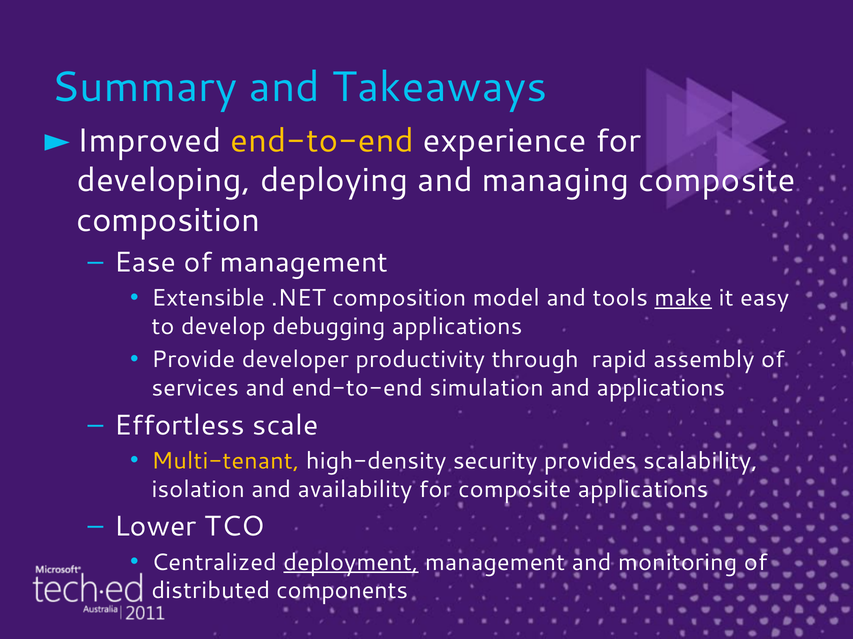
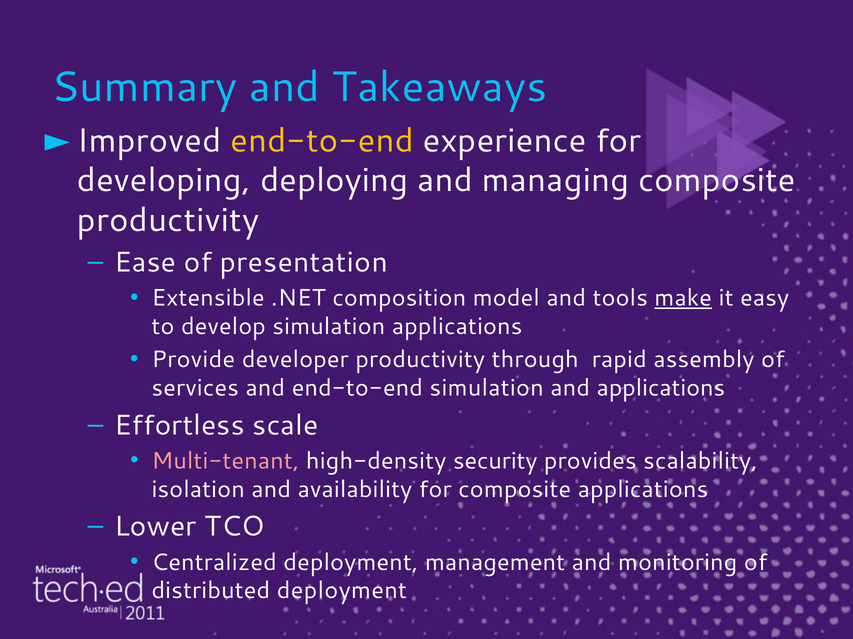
composition: composition -> productivity (168, 220)
of management: management -> presentation (304, 263)
develop debugging: debugging -> simulation (329, 327)
Multi-tenant colour: yellow -> pink (225, 461)
deployment underline: present -> none (351, 563)
distributed components: components -> deployment (342, 591)
